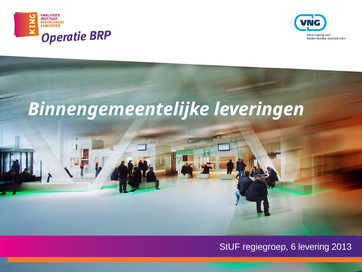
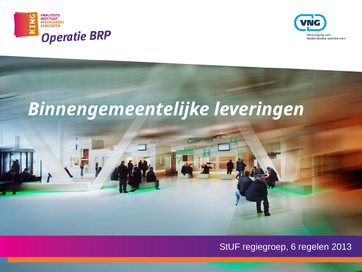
levering: levering -> regelen (314, 247)
